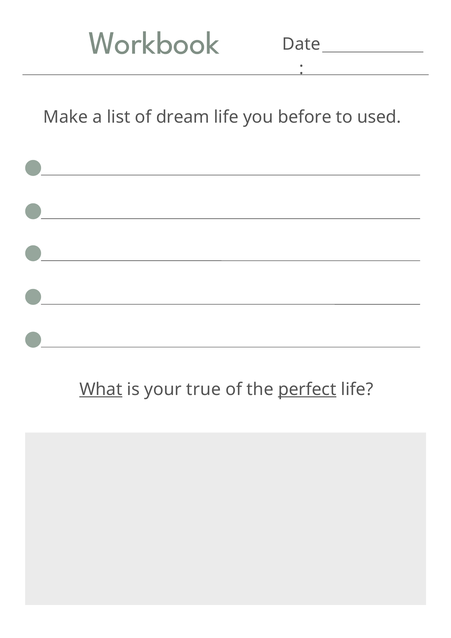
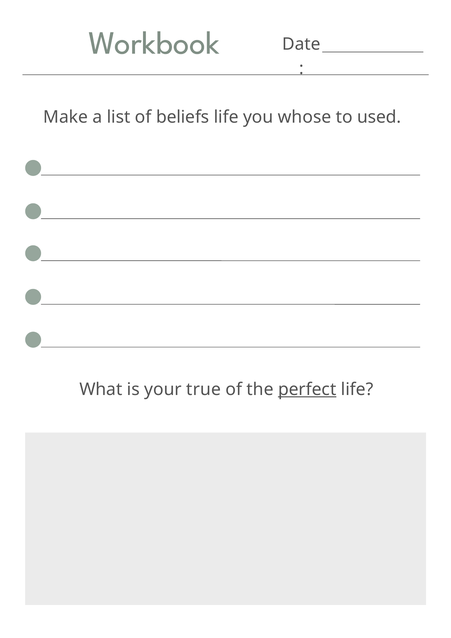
dream: dream -> beliefs (183, 117)
before: before -> whose (305, 117)
What underline: present -> none (101, 389)
